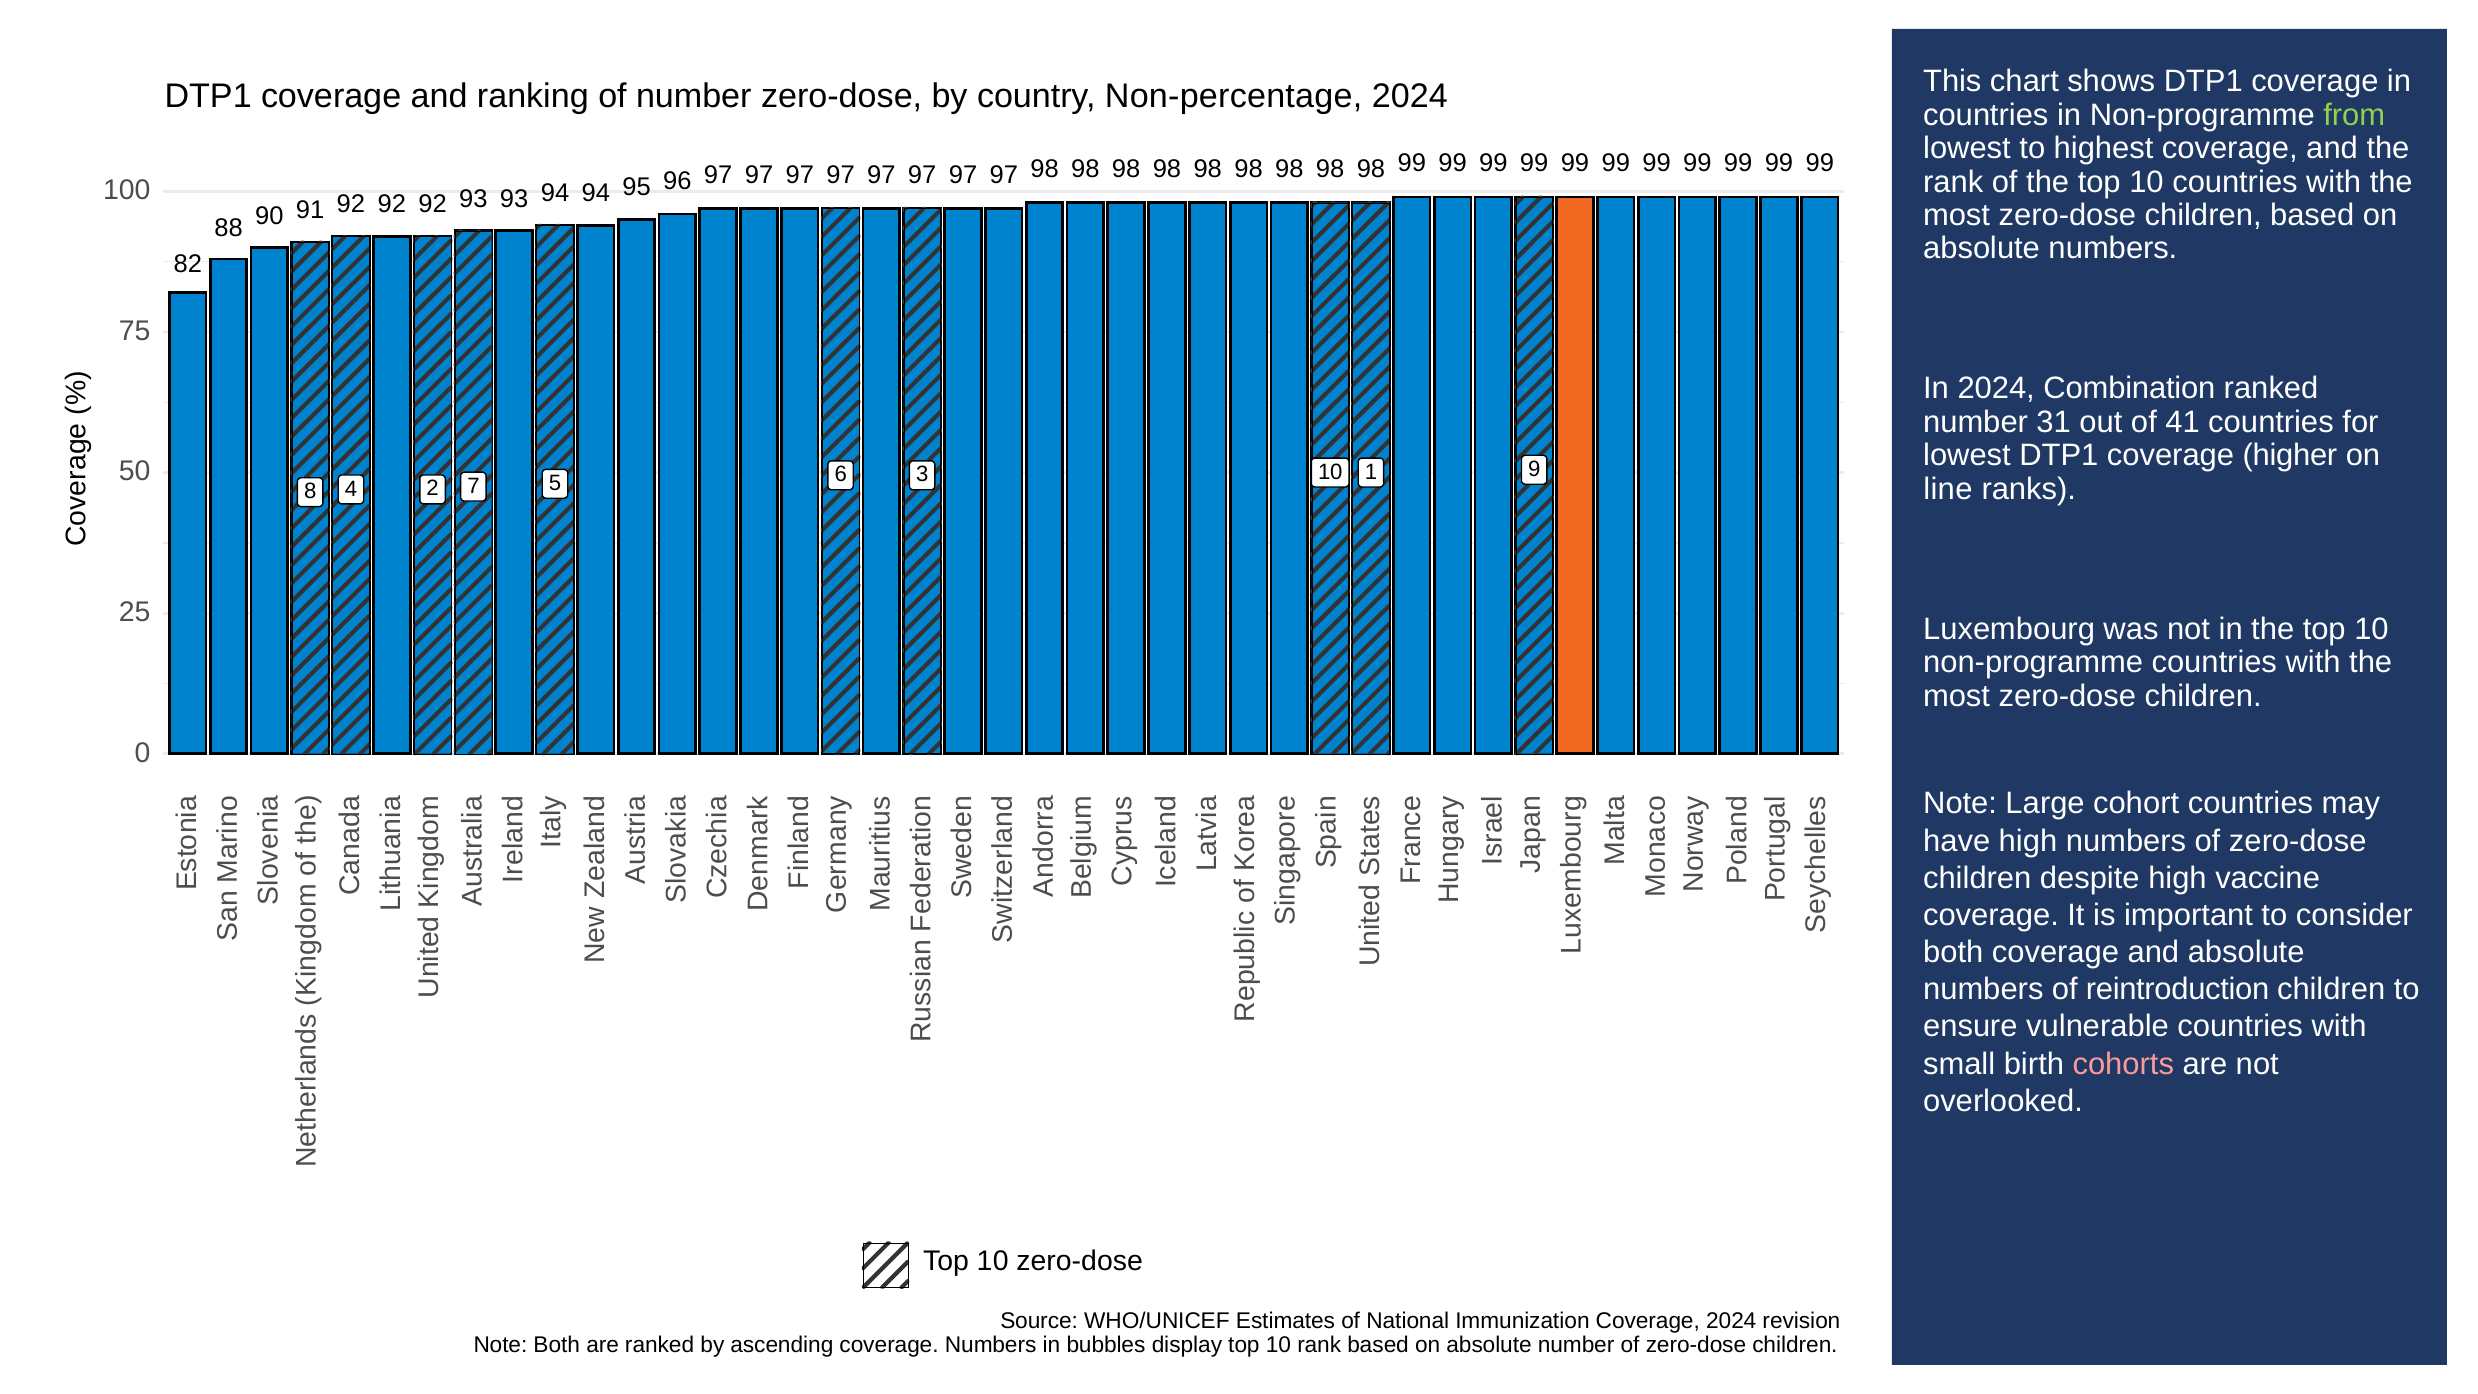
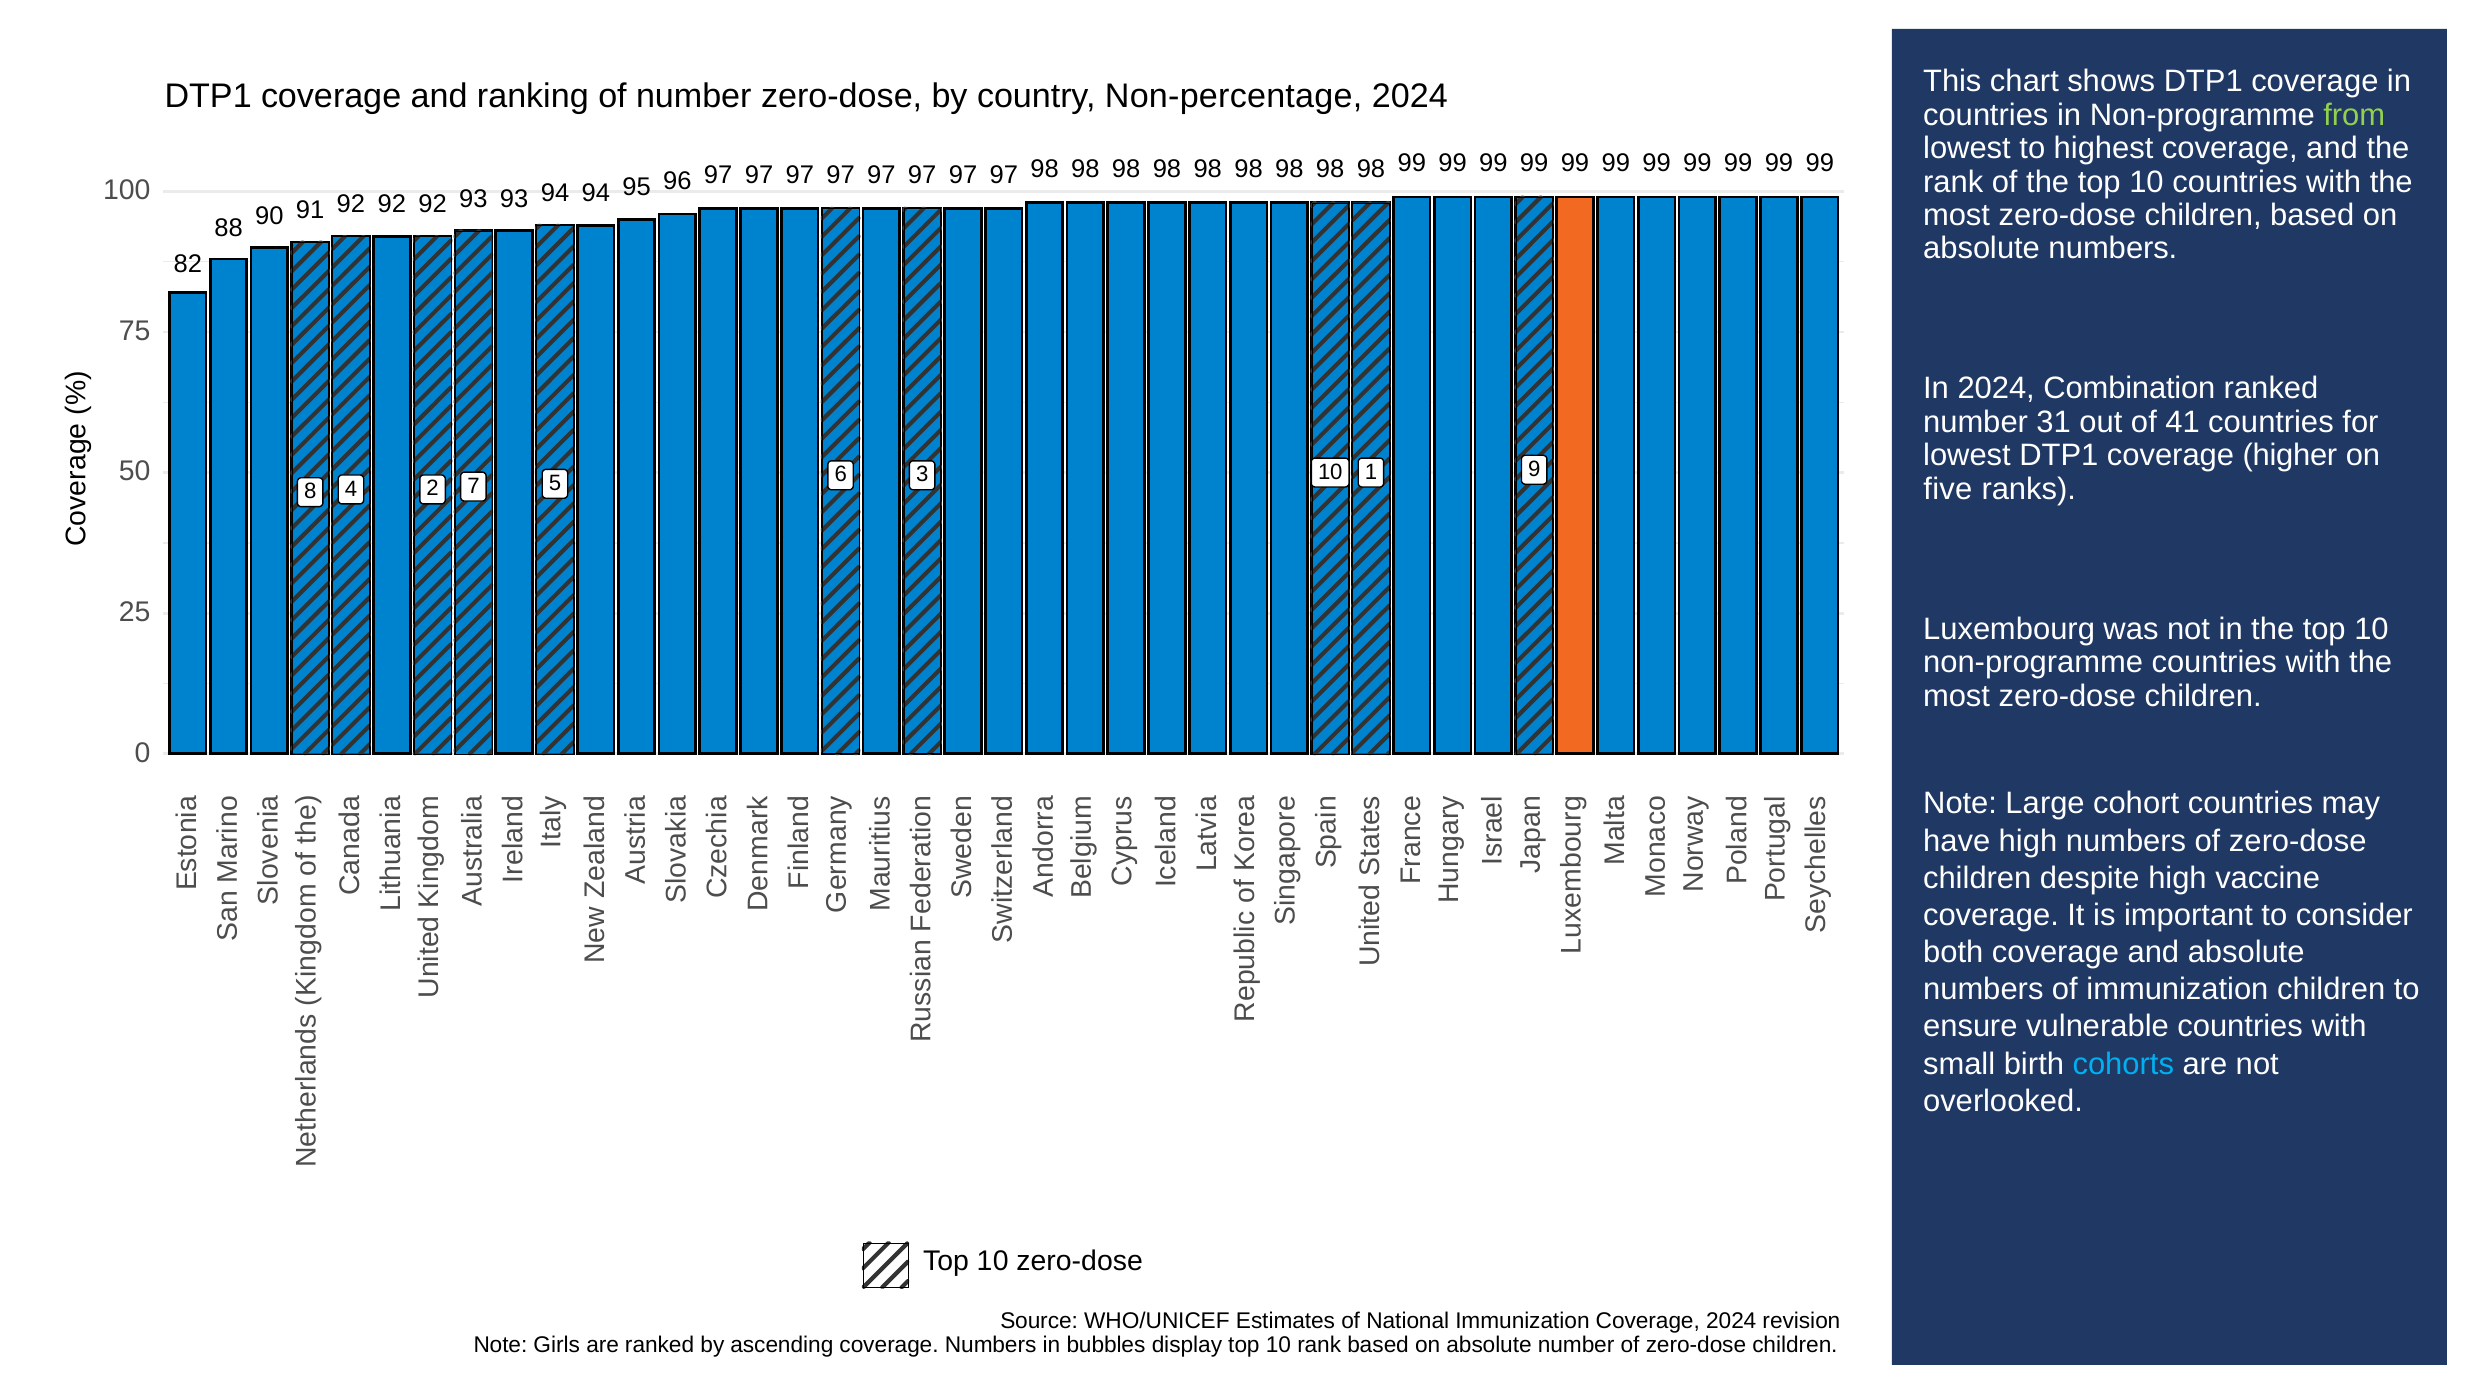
line: line -> five (1948, 489)
of reintroduction: reintroduction -> immunization (2177, 989)
cohorts colour: pink -> light blue (2123, 1064)
Note Both: Both -> Girls (557, 1345)
